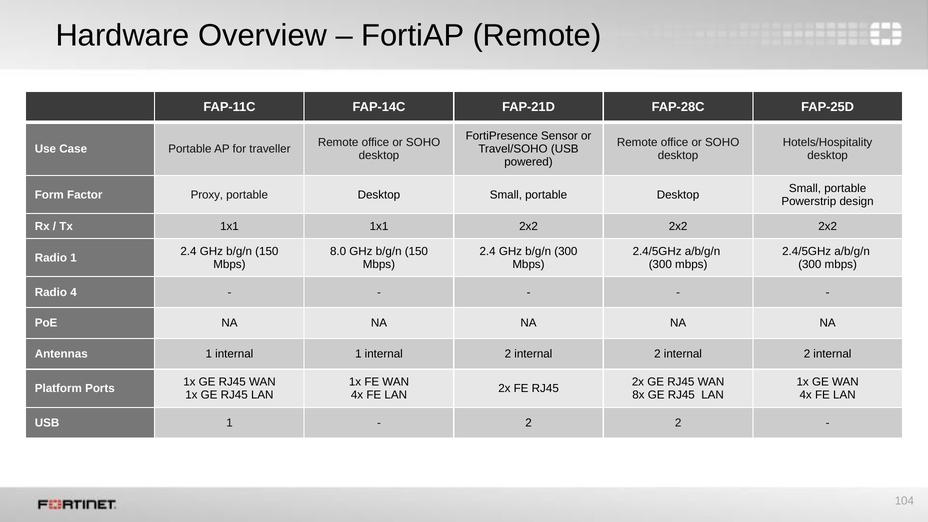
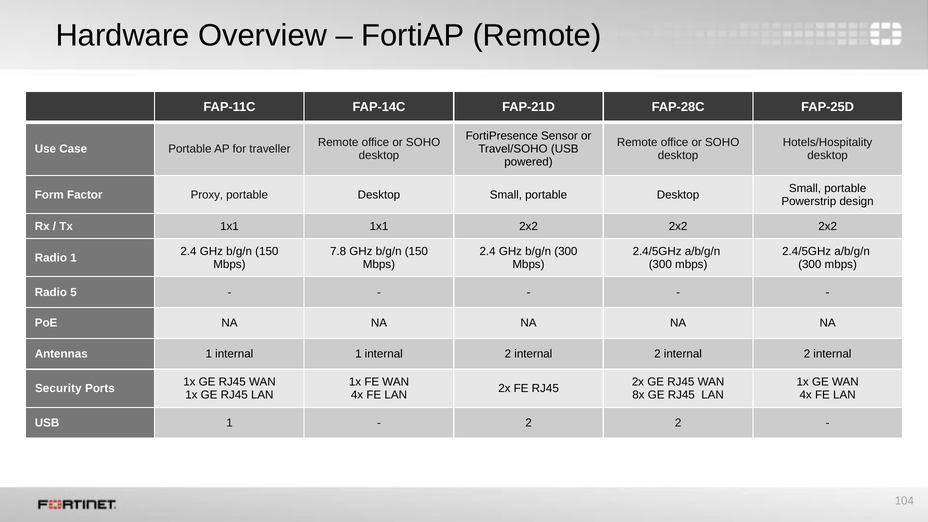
8.0: 8.0 -> 7.8 (338, 251)
4: 4 -> 5 (73, 292)
Platform: Platform -> Security (58, 388)
